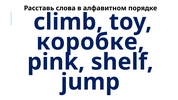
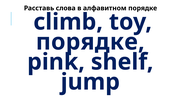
коробке: коробке -> порядке (90, 42)
